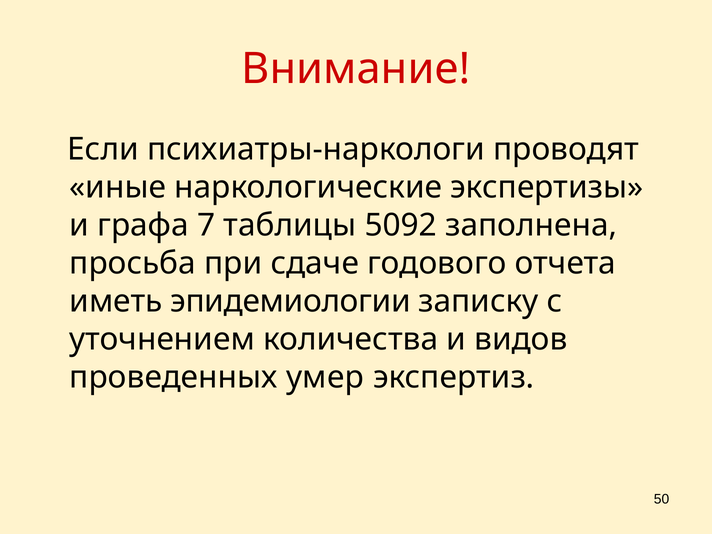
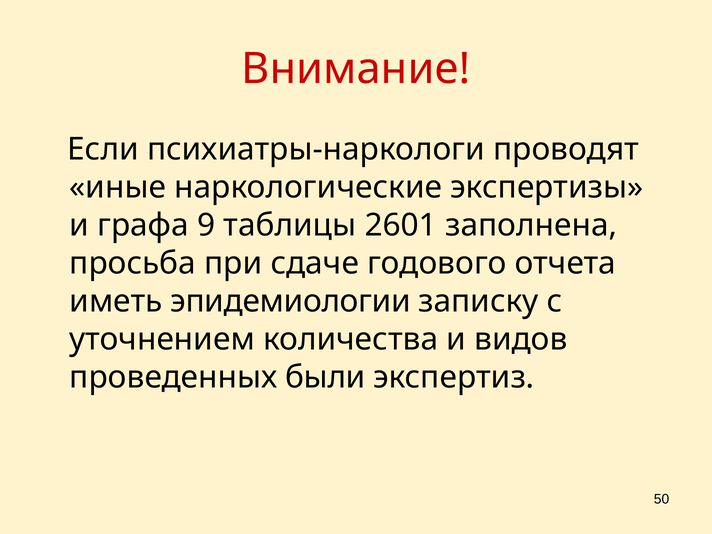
7: 7 -> 9 (206, 225)
5092: 5092 -> 2601 (401, 225)
умер: умер -> были (325, 377)
